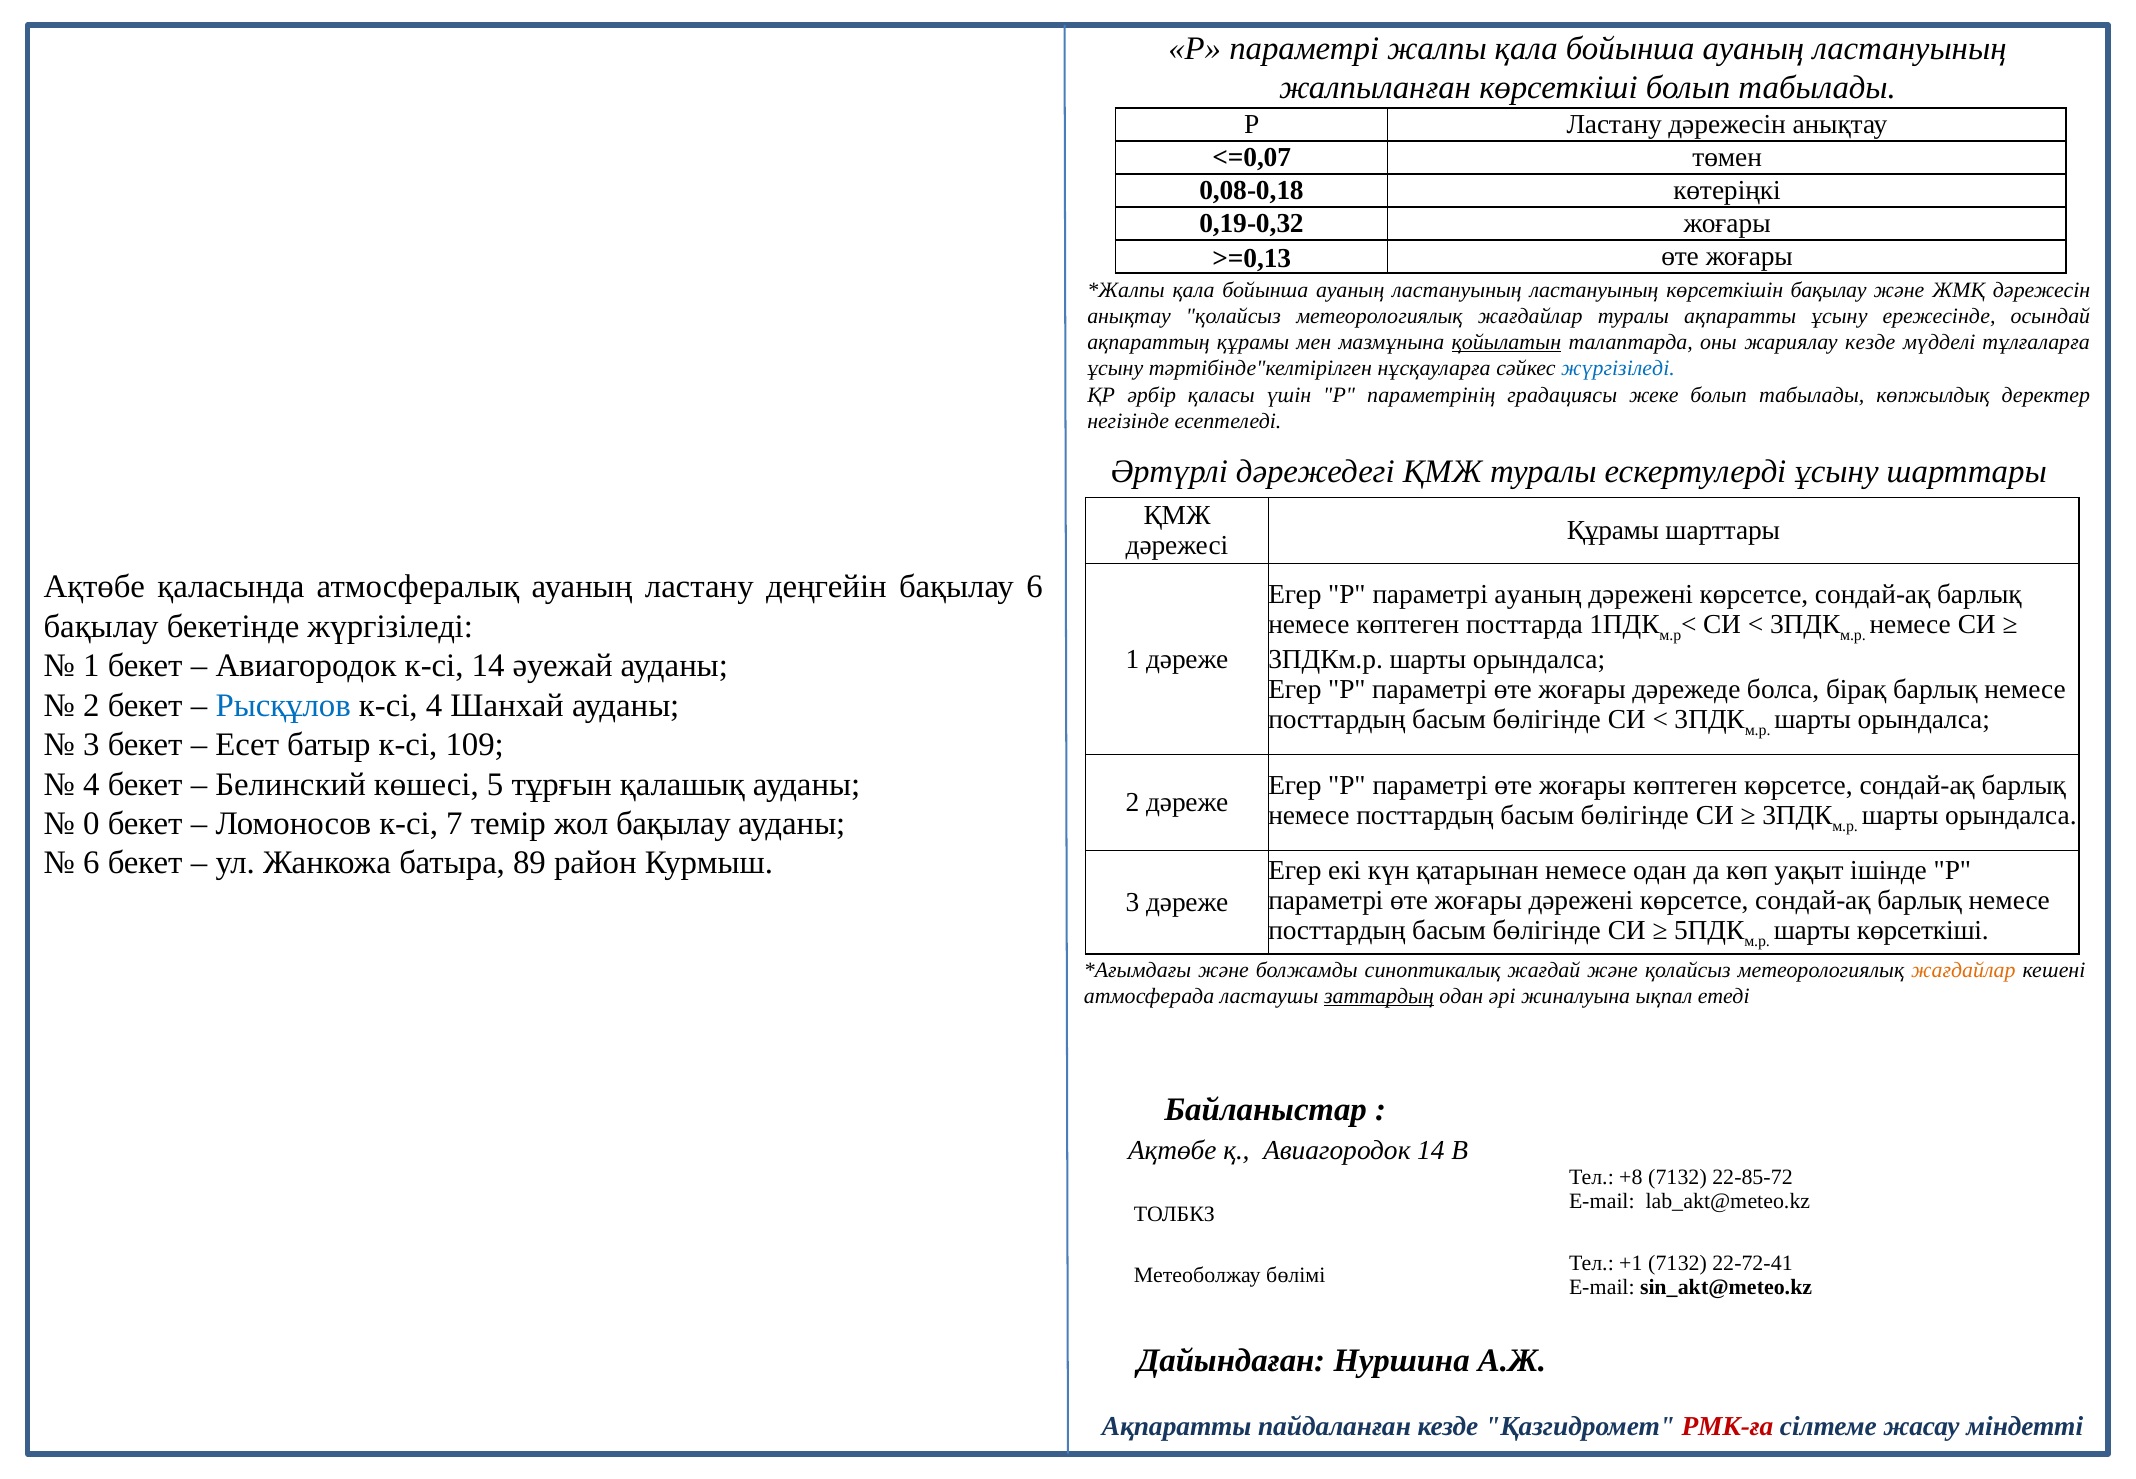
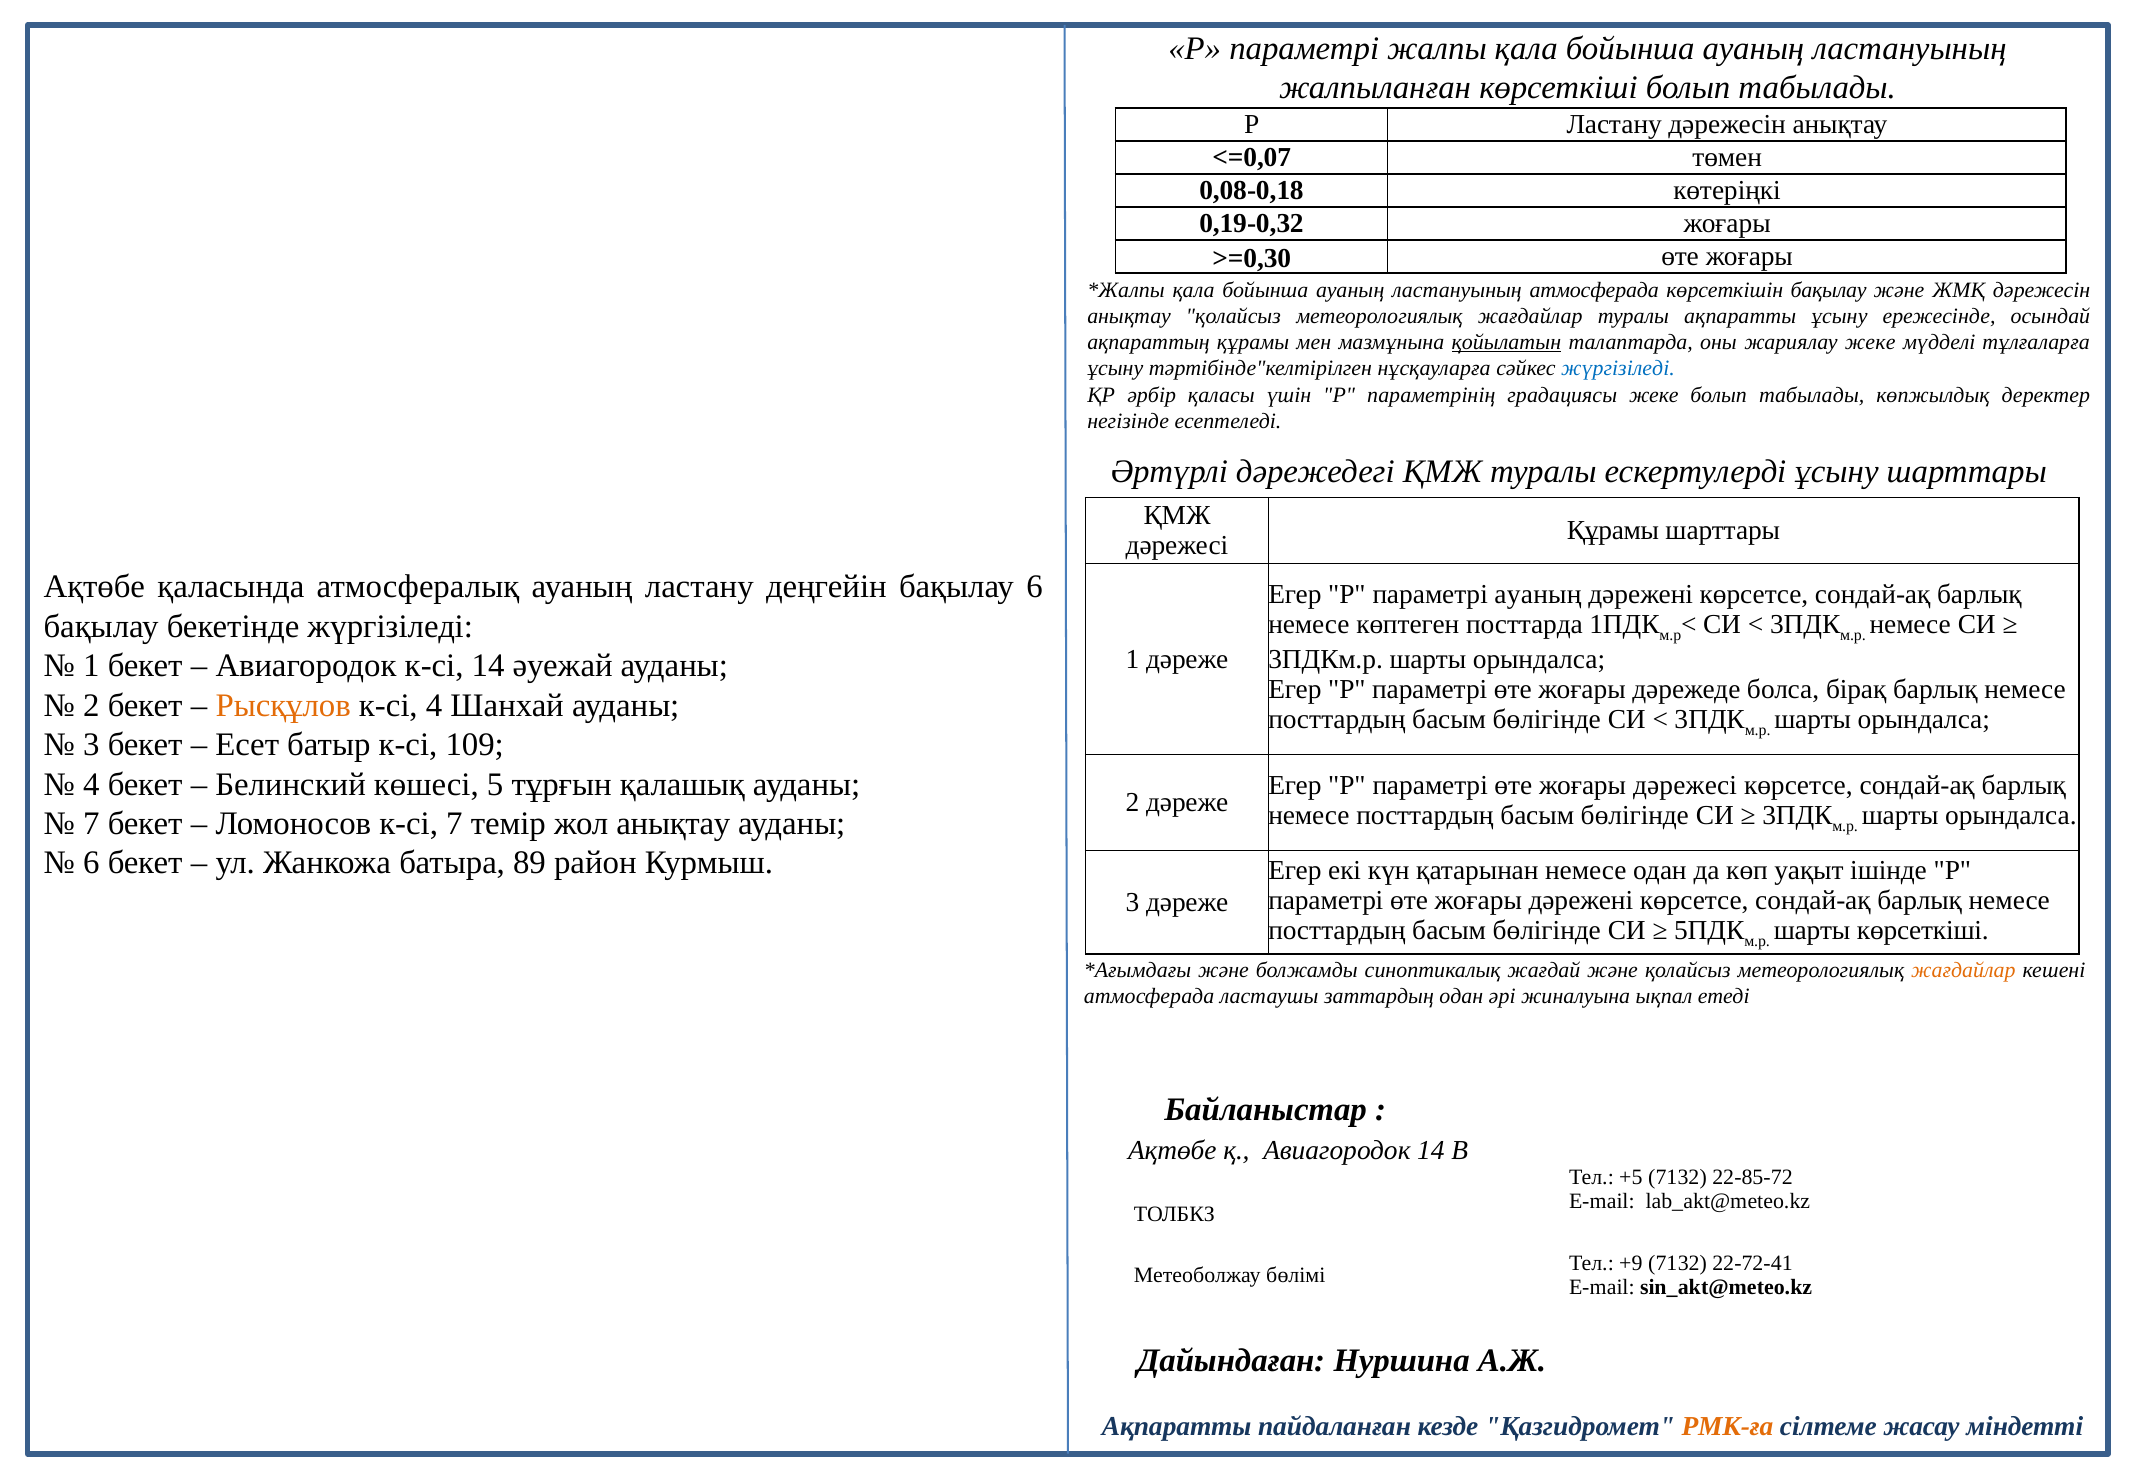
>=0,13: >=0,13 -> >=0,30 (1252, 258)
ластануының ластануының: ластануының -> атмосферада (1594, 290)
жариялау кезде: кезде -> жеке (1870, 342)
Рысқұлов colour: blue -> orange (283, 705)
жоғары көптеген: көптеген -> дәрежесі (1685, 785)
0: 0 -> 7 (91, 824)
жол бақылау: бақылау -> анықтау (673, 824)
заттардың underline: present -> none (1379, 996)
+8: +8 -> +5 (1631, 1177)
+1: +1 -> +9 (1631, 1263)
РМК-ға colour: red -> orange (1728, 1427)
